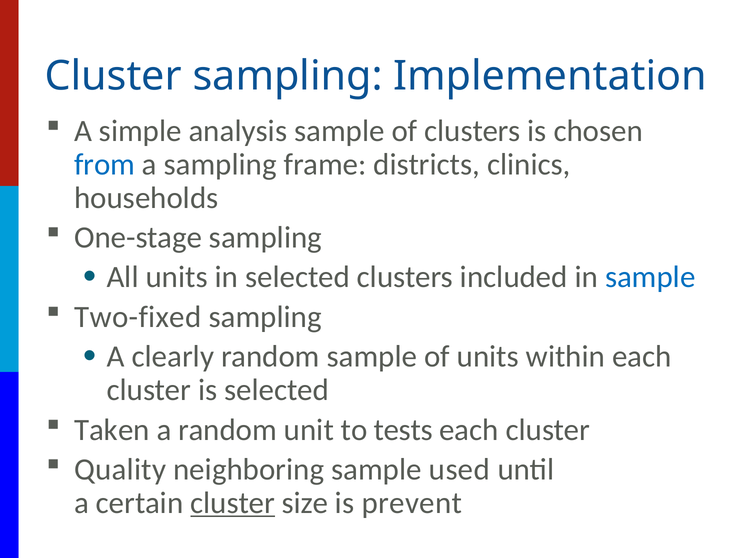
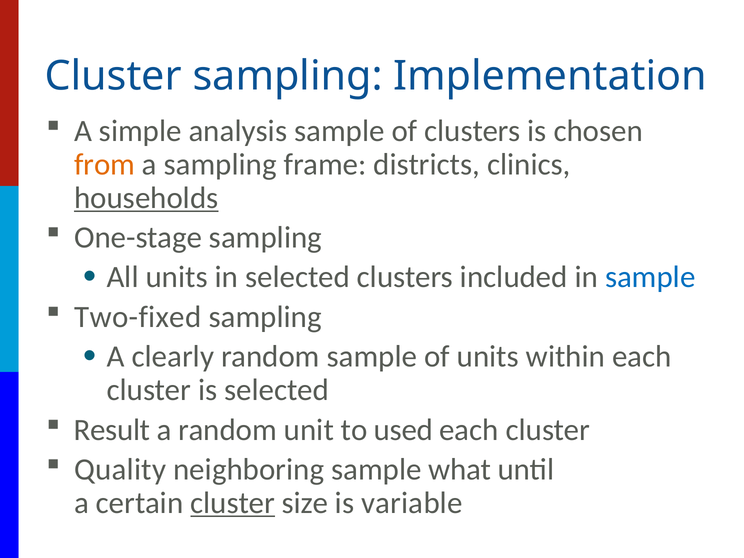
from colour: blue -> orange (105, 164)
households underline: none -> present (146, 198)
Taken: Taken -> Result (112, 430)
tests: tests -> used (403, 430)
used: used -> what (460, 469)
prevent: prevent -> variable (412, 503)
